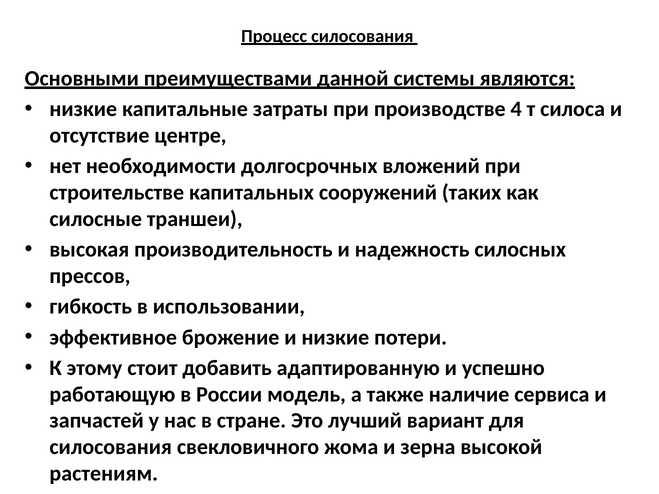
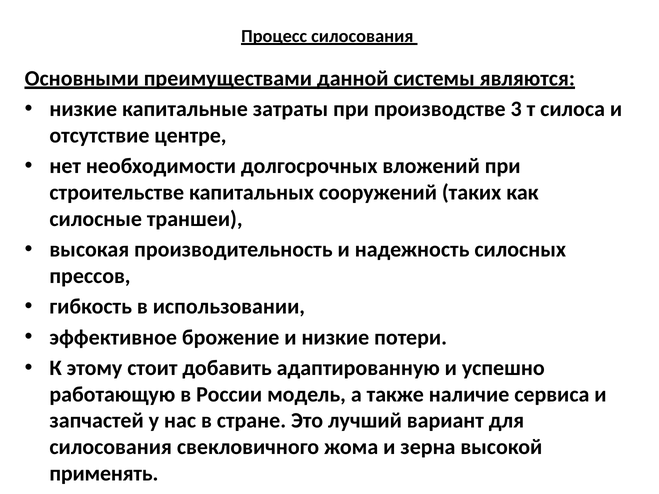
4: 4 -> 3 (516, 109)
растениям: растениям -> применять (104, 474)
